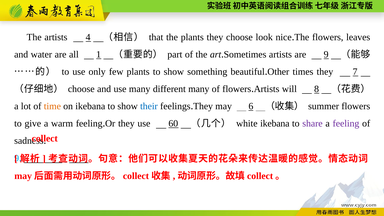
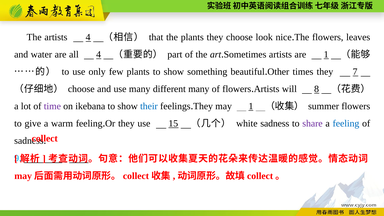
all 1: 1 -> 4 (99, 54)
are 9: 9 -> 1 (326, 54)
time colour: orange -> purple (52, 106)
may 6: 6 -> 1 (251, 106)
60: 60 -> 15 (173, 124)
white ikebana: ikebana -> sadness (275, 124)
feeling colour: purple -> blue (346, 124)
